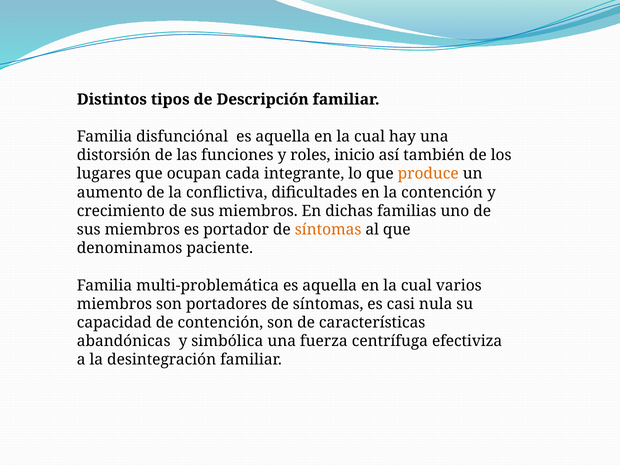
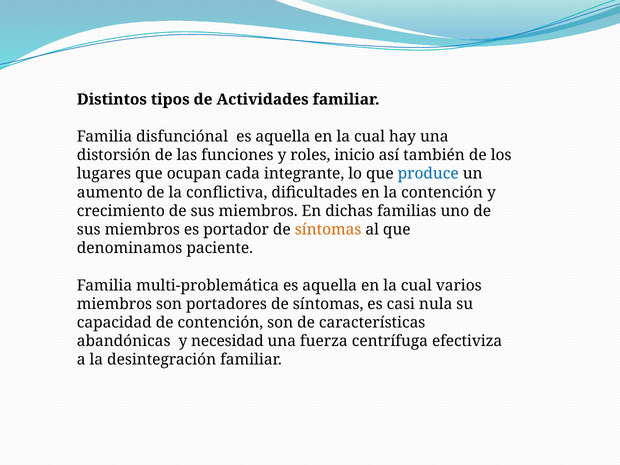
Descripción: Descripción -> Actividades (263, 99)
produce colour: orange -> blue (428, 174)
simbólica: simbólica -> necesidad (227, 341)
